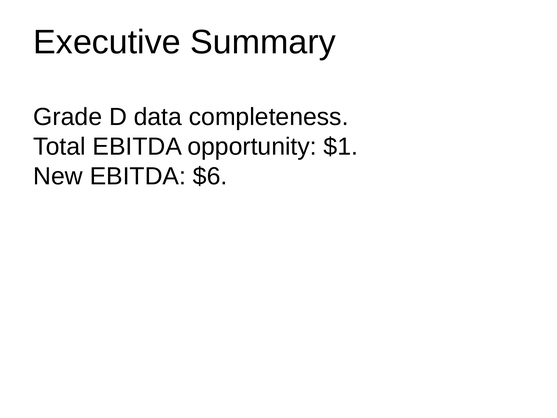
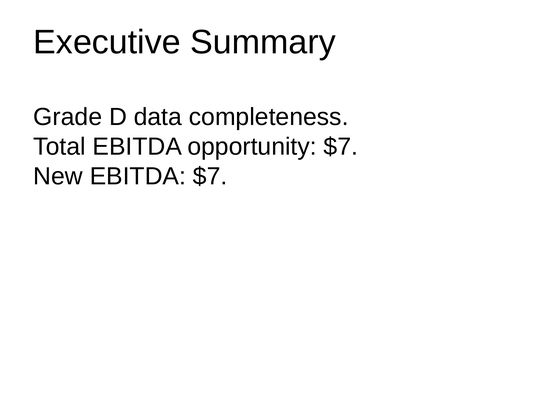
opportunity $1: $1 -> $7 (341, 147)
EBITDA $6: $6 -> $7 (210, 176)
